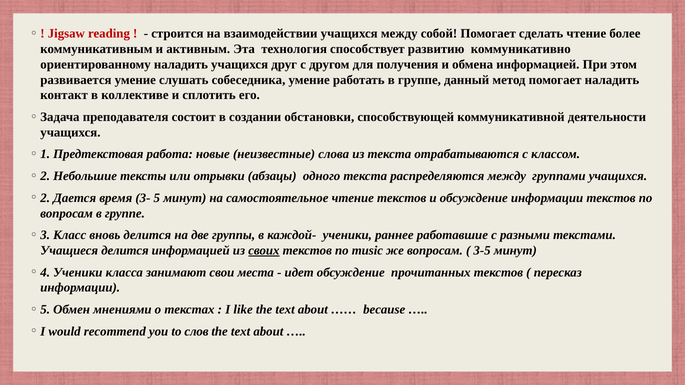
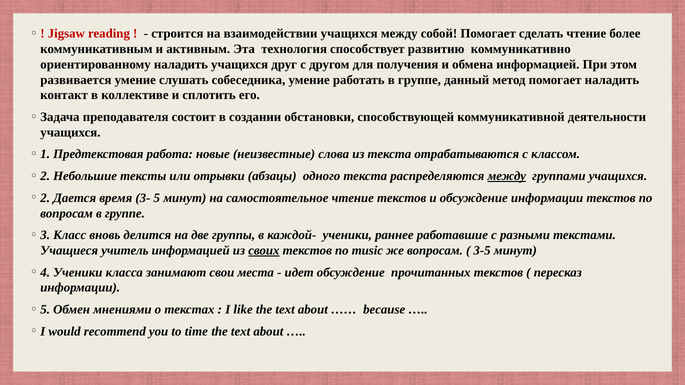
между underline: none -> present (507, 176)
Учащиеся делится: делится -> учитель (125, 251)
слов: слов -> time (196, 332)
